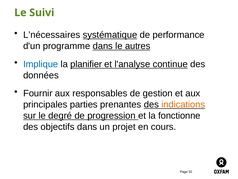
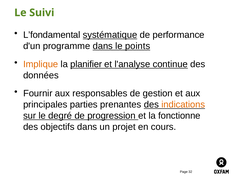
L’nécessaires: L’nécessaires -> L’fondamental (52, 35)
autres: autres -> points (138, 46)
Implique colour: blue -> orange (41, 64)
